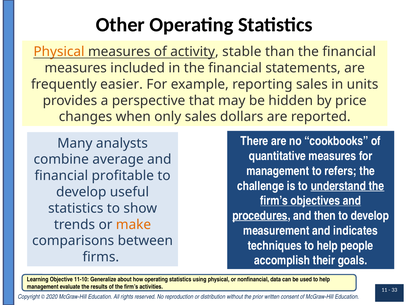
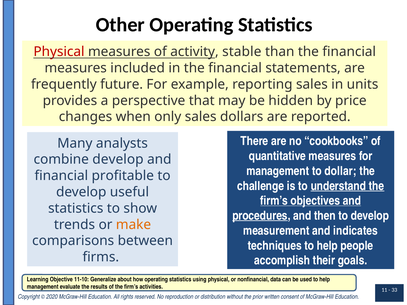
Physical colour: orange -> red (59, 52)
easier: easier -> future (122, 84)
combine average: average -> develop (118, 160)
refers: refers -> dollar (340, 171)
